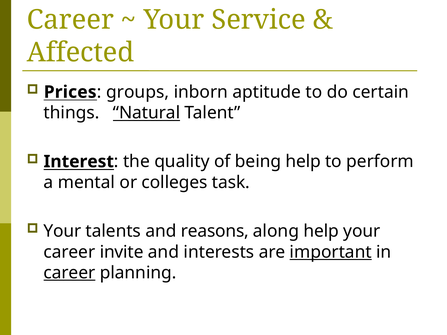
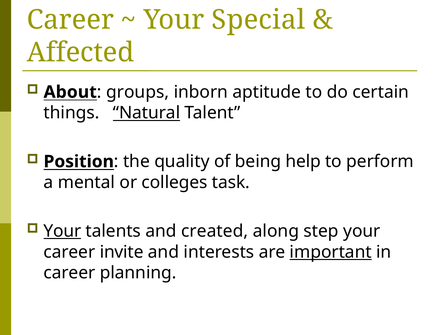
Service: Service -> Special (258, 20)
Prices: Prices -> About (70, 92)
Interest: Interest -> Position (79, 162)
Your underline: none -> present (62, 231)
reasons: reasons -> created (215, 231)
along help: help -> step (321, 231)
career underline: present -> none (69, 273)
